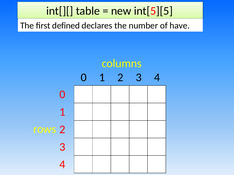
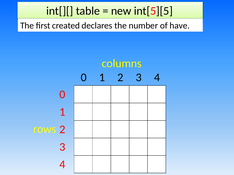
defined: defined -> created (66, 26)
